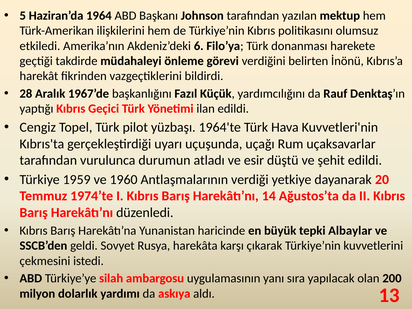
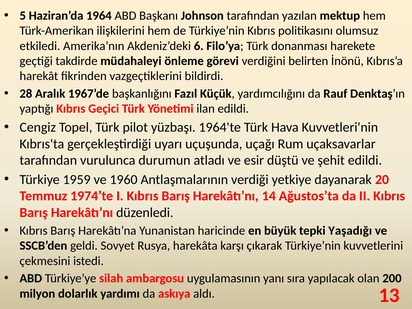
Albaylar: Albaylar -> Yaşadığı (350, 231)
